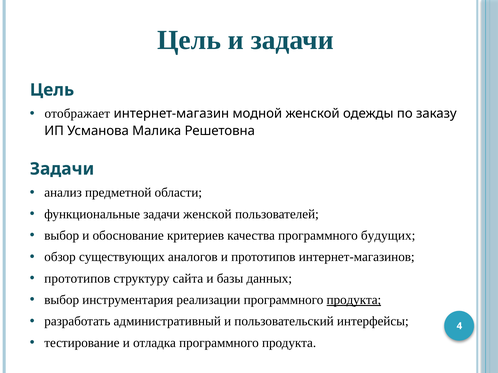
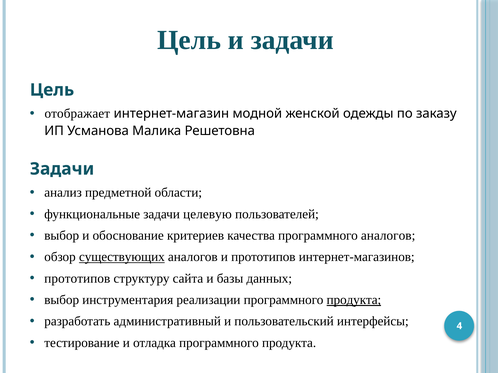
задачи женской: женской -> целевую (207, 214)
программного будущих: будущих -> аналогов (388, 236)
существующих underline: none -> present (122, 257)
